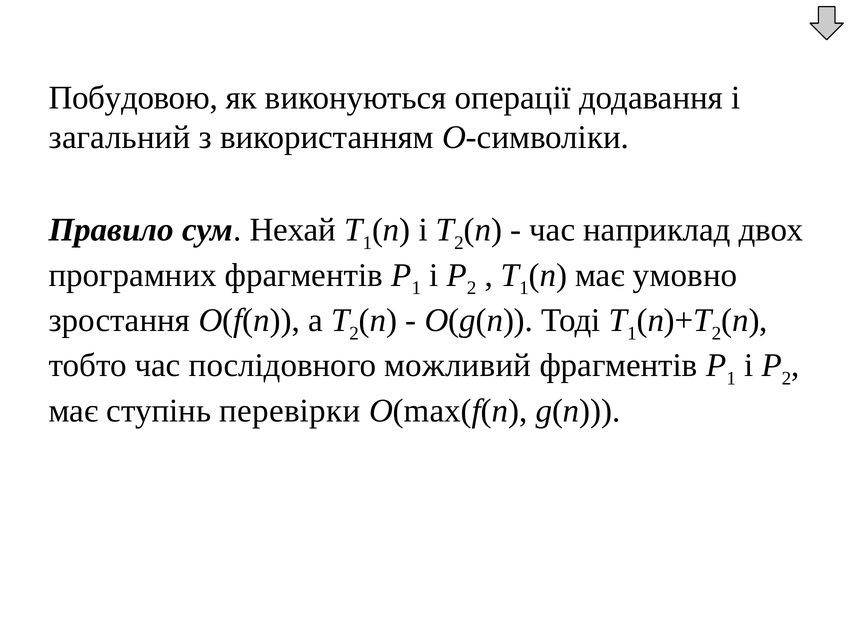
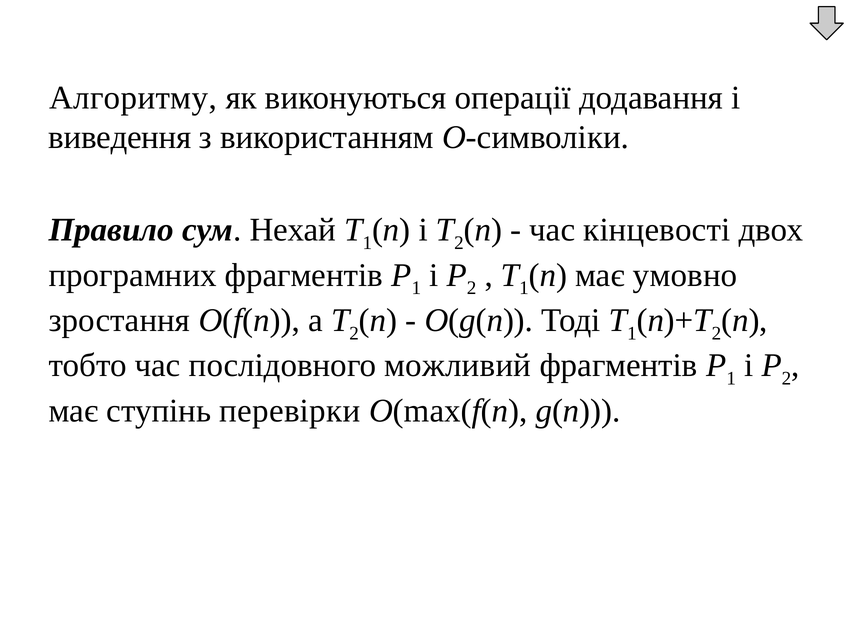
Побудовою: Побудовою -> Алгоритму (133, 98)
загальний: загальний -> виведення (120, 137)
наприклад: наприклад -> кінцевості (657, 230)
